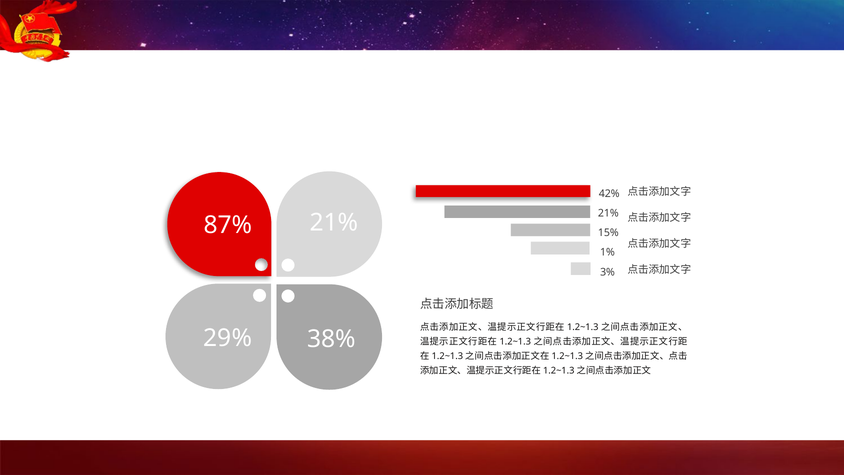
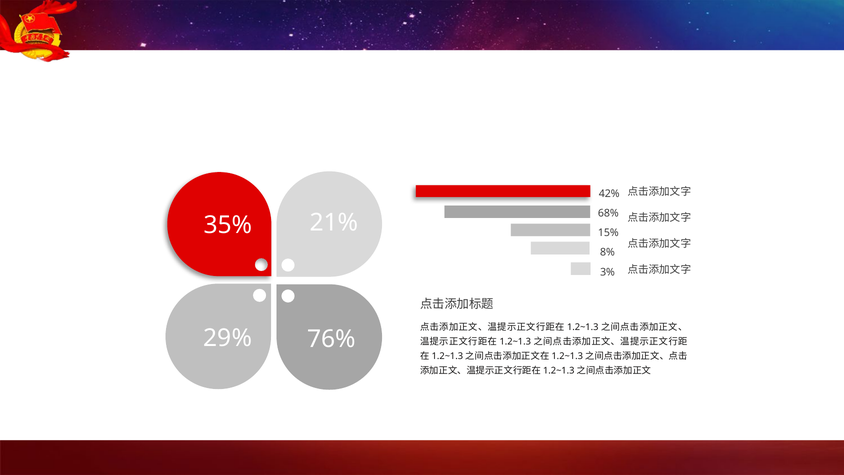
21%: 21% -> 68% (608, 213)
87%: 87% -> 35% (228, 225)
1%: 1% -> 8% (607, 252)
38%: 38% -> 76% (332, 339)
